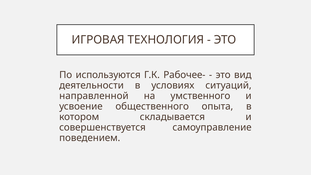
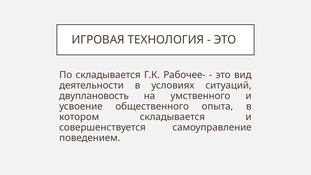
По используются: используются -> складывается (108, 75)
направленной: направленной -> двуплановость (94, 96)
